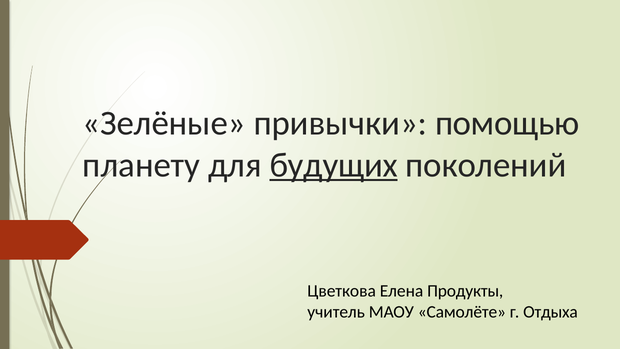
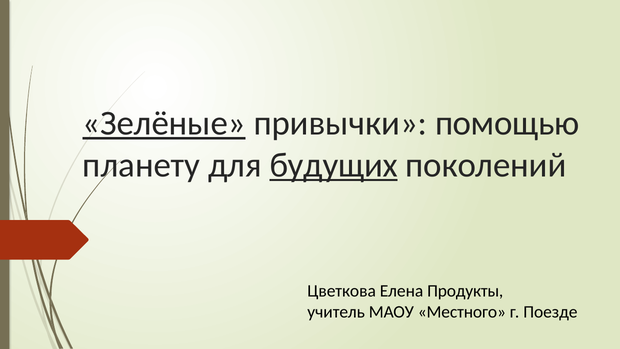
Зелёные underline: none -> present (164, 123)
Самолёте: Самолёте -> Местного (462, 312)
Отдыха: Отдыха -> Поезде (550, 312)
